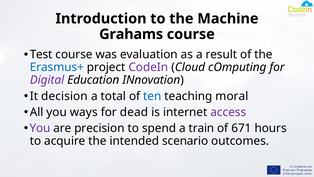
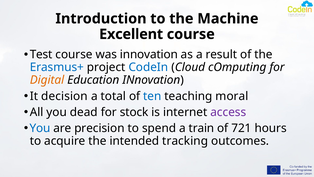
Grahams: Grahams -> Excellent (131, 34)
was evaluation: evaluation -> innovation (149, 54)
CodeIn colour: purple -> blue (148, 67)
Digital colour: purple -> orange (47, 80)
ways: ways -> dead (84, 112)
dead: dead -> stock (134, 112)
You colour: purple -> blue (40, 128)
671: 671 -> 721 (241, 128)
scenario: scenario -> tracking (185, 141)
